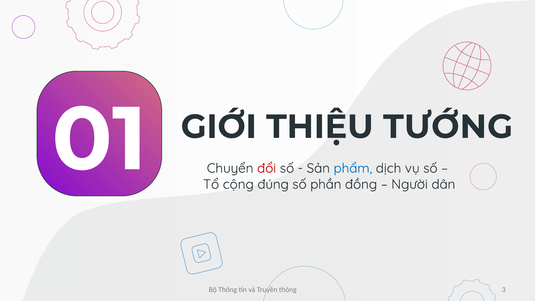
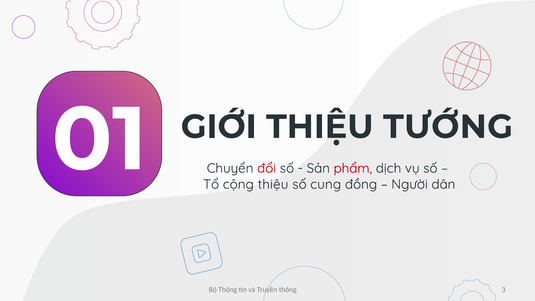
phẩm colour: blue -> red (353, 168)
cộng đúng: đúng -> thiệu (273, 184)
phần: phần -> cung (326, 184)
